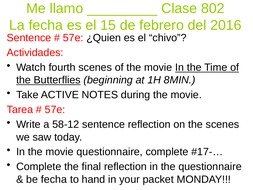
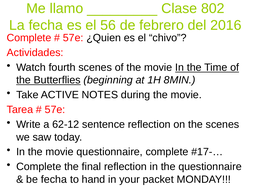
15: 15 -> 56 (108, 25)
Sentence: Sentence -> Complete (29, 38)
58-12: 58-12 -> 62-12 (66, 124)
